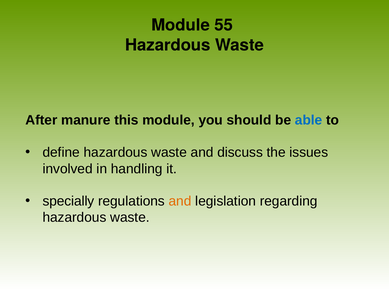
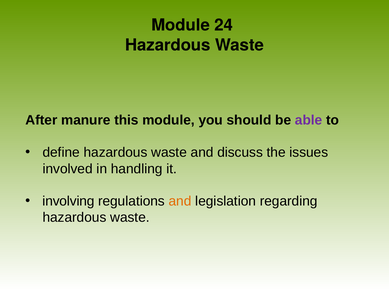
55: 55 -> 24 (224, 25)
able colour: blue -> purple (309, 120)
specially: specially -> involving (68, 202)
